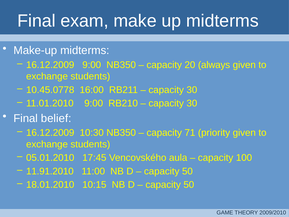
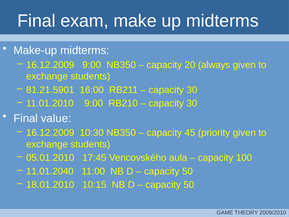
10.45.0778: 10.45.0778 -> 81.21.5901 (50, 90)
belief: belief -> value (56, 118)
71: 71 -> 45 (190, 133)
11.91.2010: 11.91.2010 -> 11.01.2040 (50, 171)
